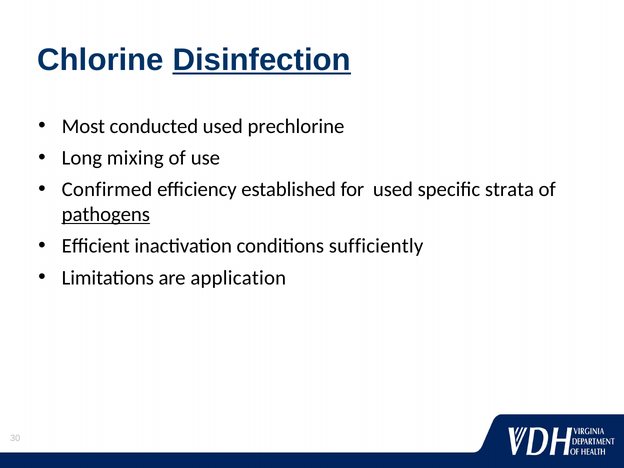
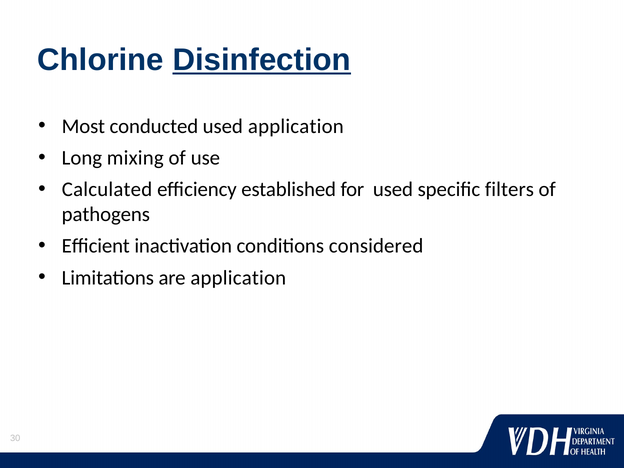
used prechlorine: prechlorine -> application (296, 126)
Confirmed: Confirmed -> Calculated (107, 190)
strata: strata -> filters (509, 190)
pathogens underline: present -> none (106, 215)
sufficiently: sufficiently -> considered (376, 246)
